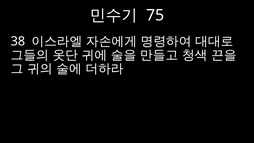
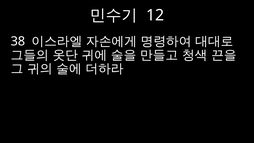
75: 75 -> 12 (155, 15)
